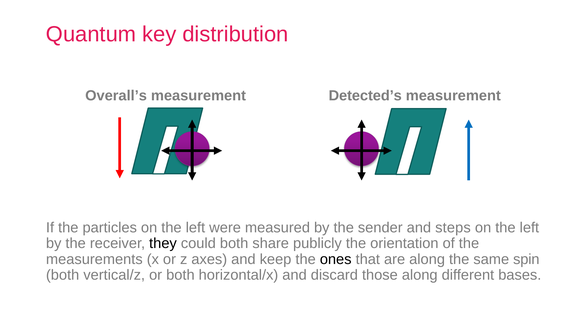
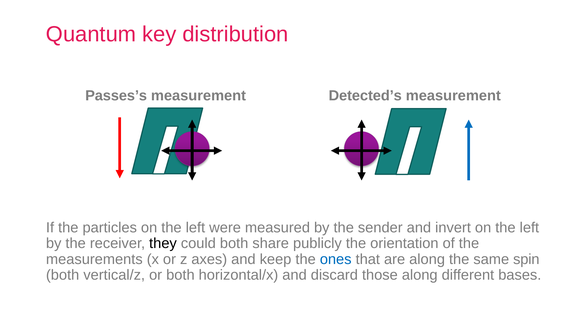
Overall’s: Overall’s -> Passes’s (116, 96)
steps: steps -> invert (453, 228)
ones colour: black -> blue (336, 259)
